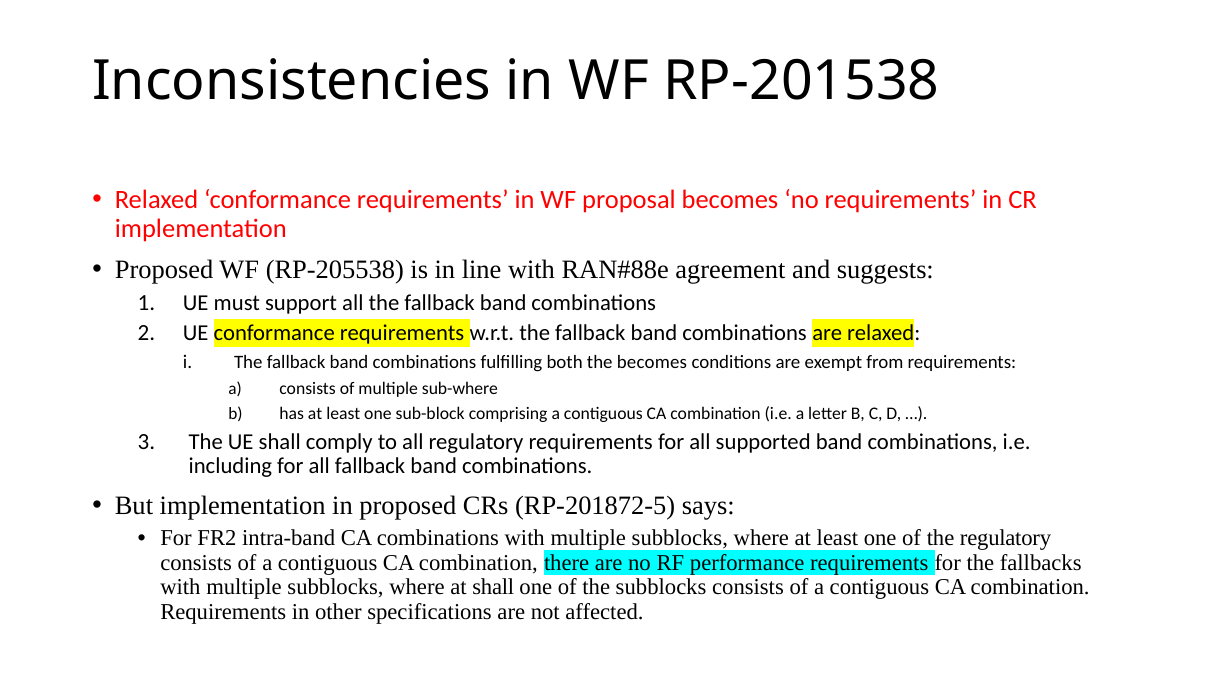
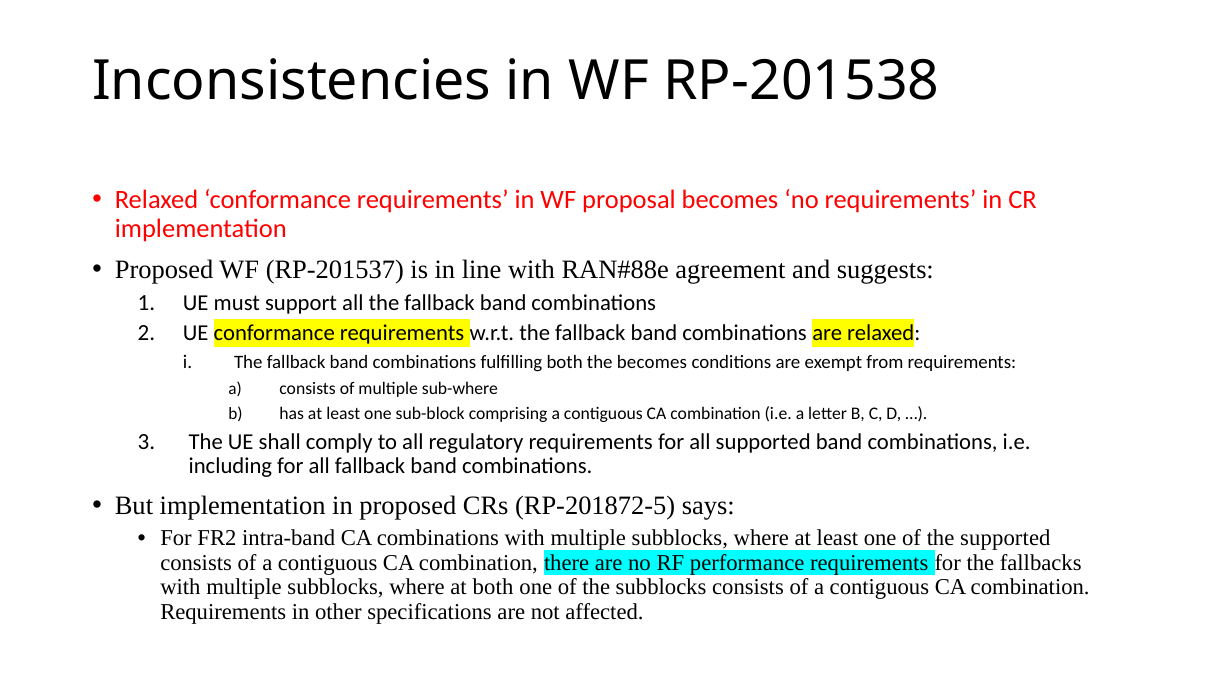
RP-205538: RP-205538 -> RP-201537 (335, 270)
the regulatory: regulatory -> supported (1005, 538)
at shall: shall -> both (493, 587)
